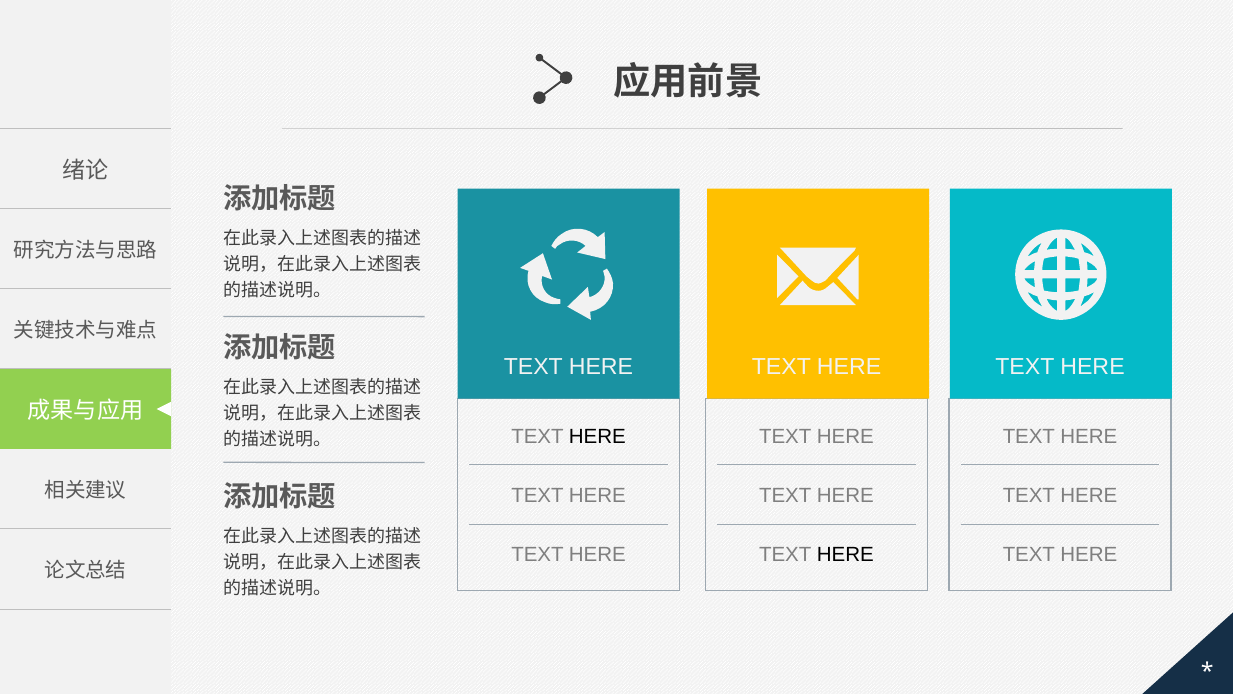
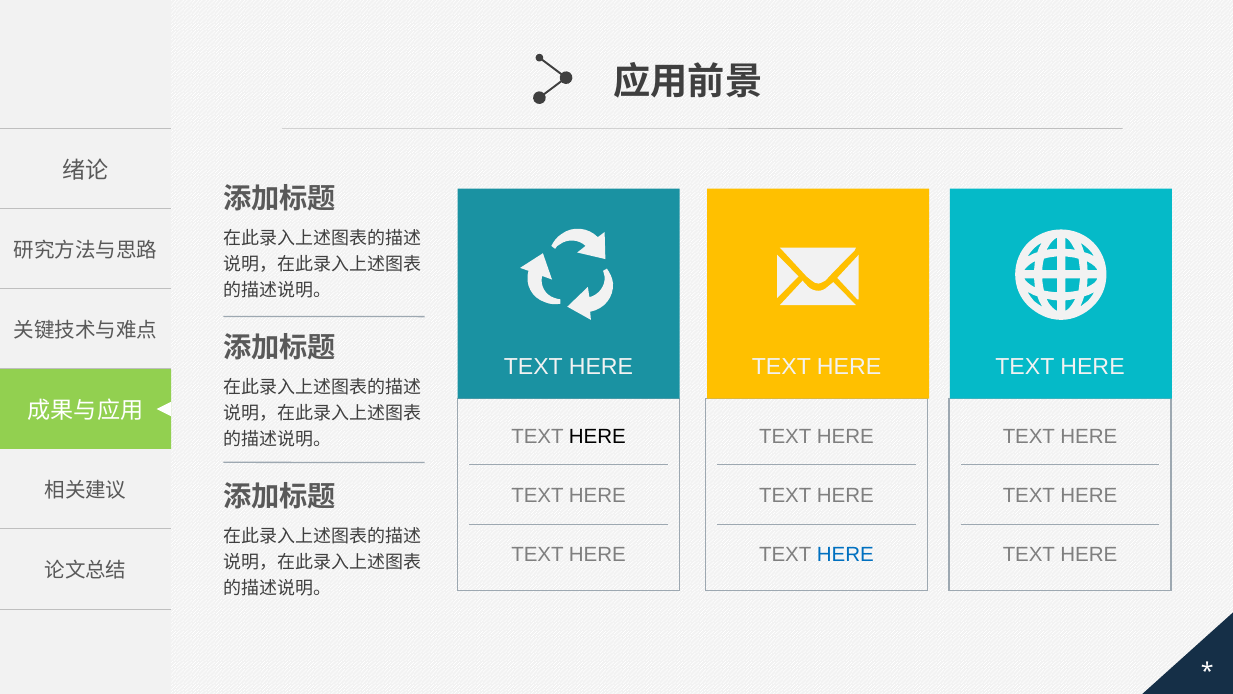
HERE colour: black -> blue (845, 554)
